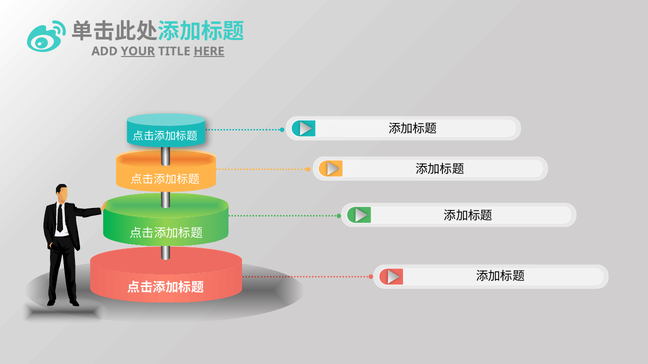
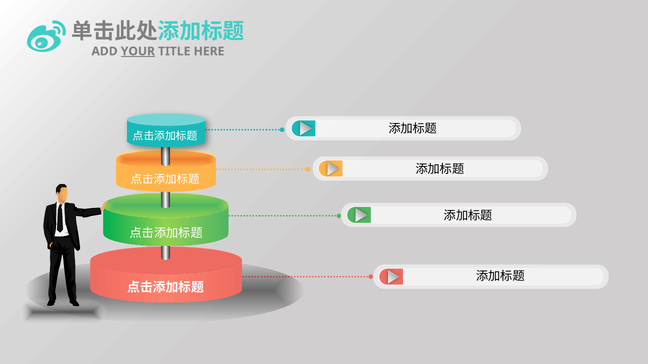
HERE underline: present -> none (209, 51)
